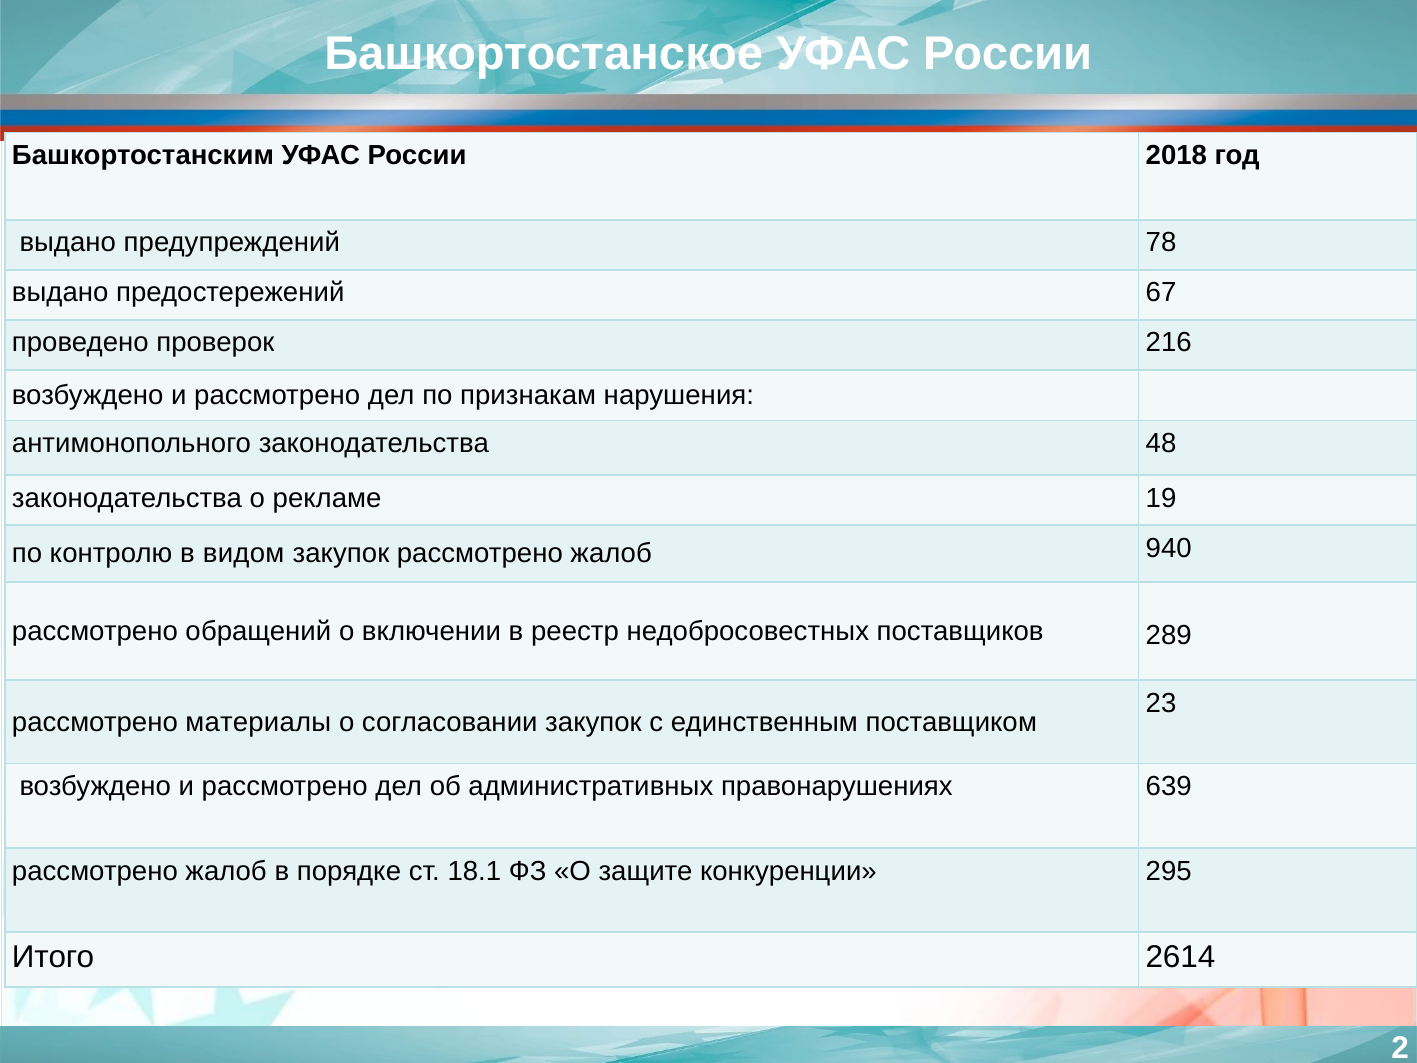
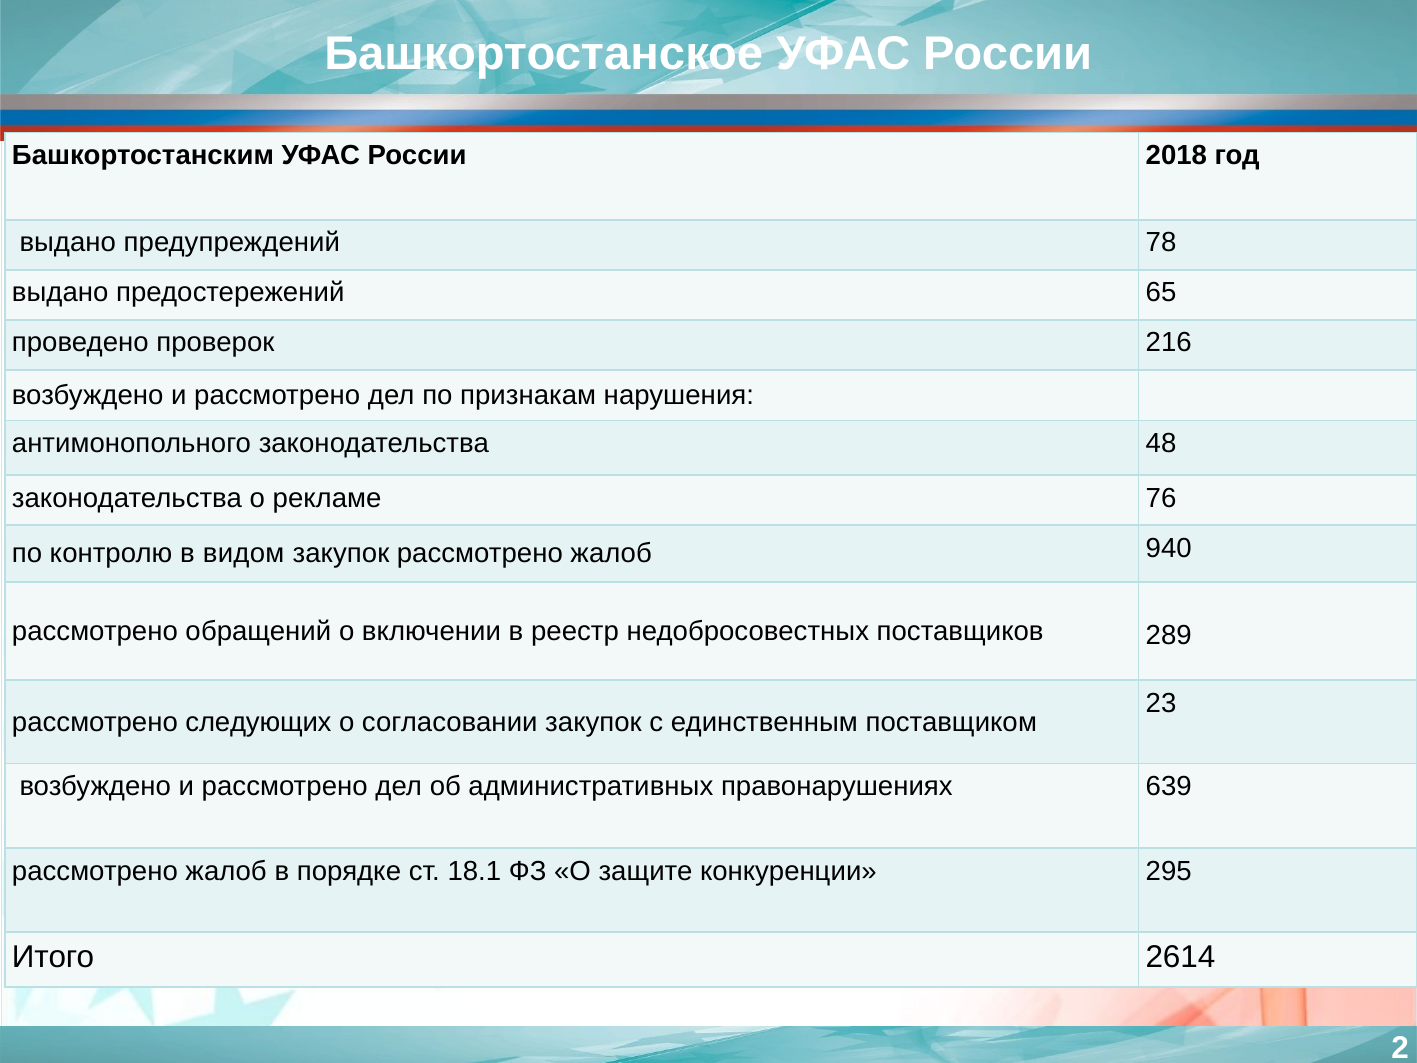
67: 67 -> 65 (1161, 293)
19: 19 -> 76 (1161, 498)
материалы: материалы -> следующих (258, 722)
